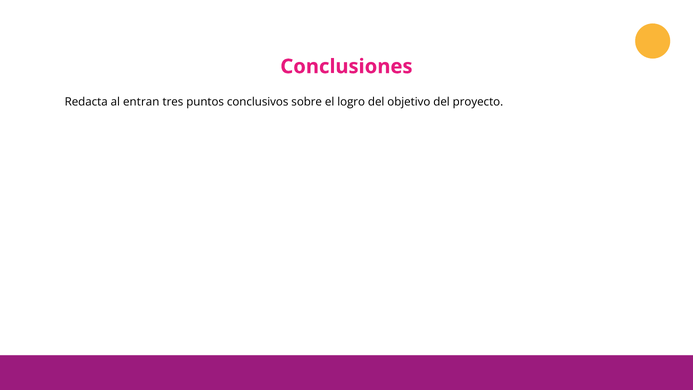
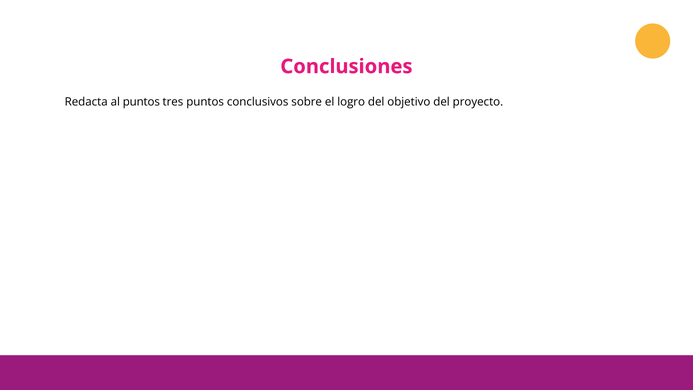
al entran: entran -> puntos (141, 102)
